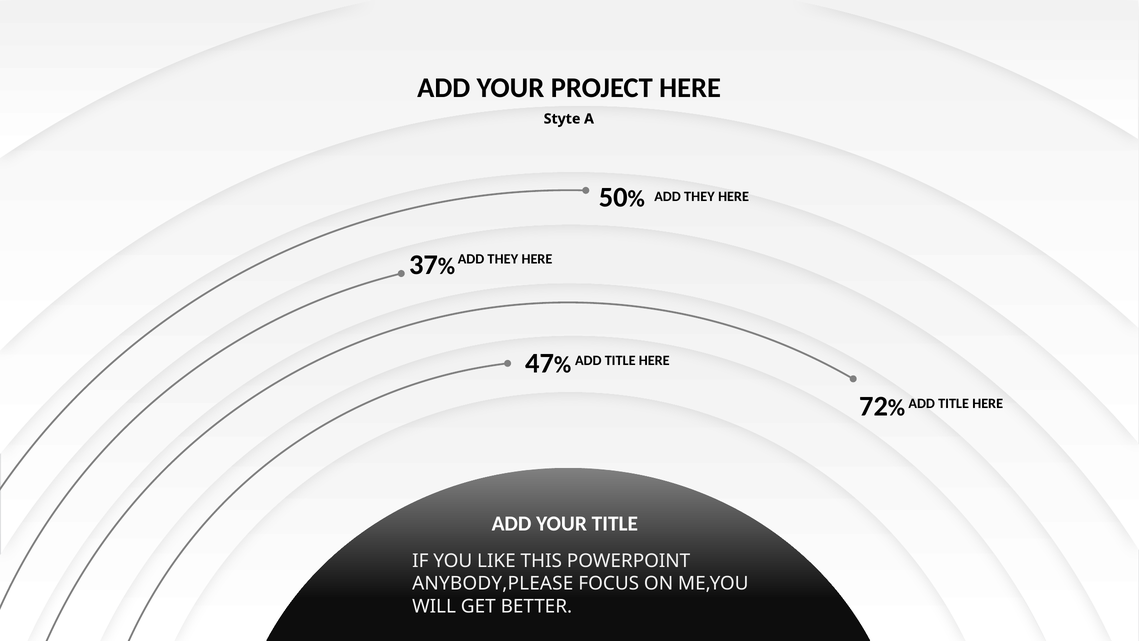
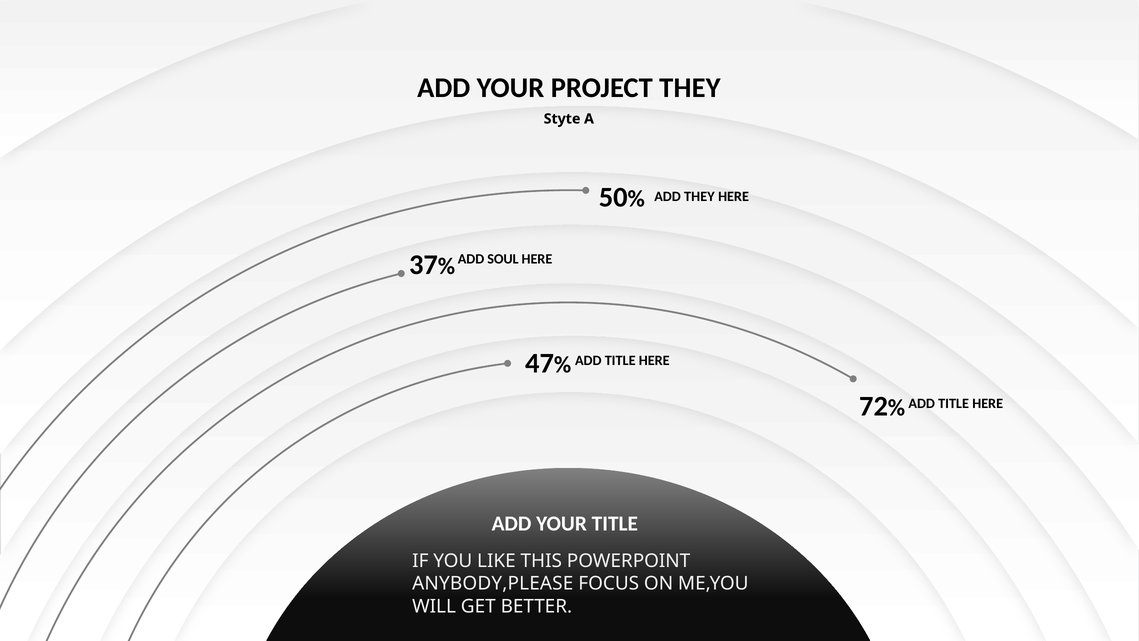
PROJECT HERE: HERE -> THEY (690, 88)
THEY: THEY -> SOUL (503, 259)
